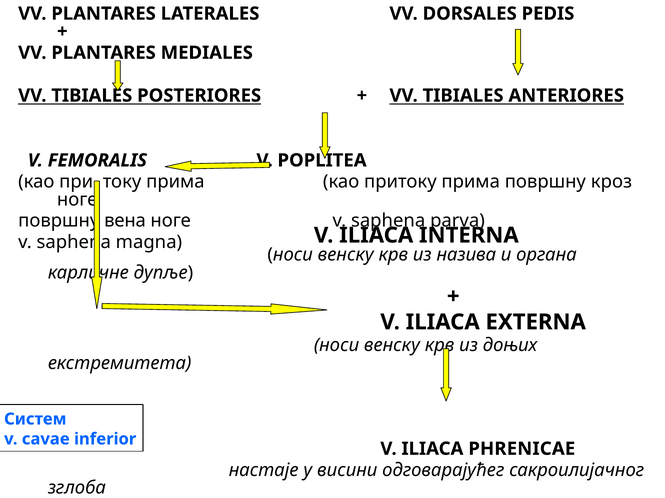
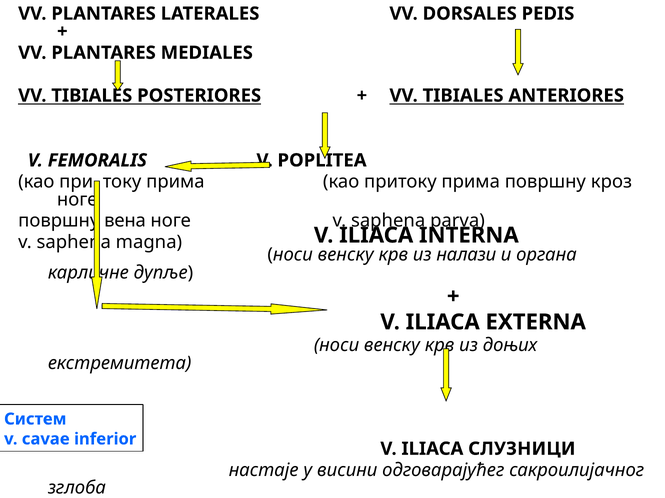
назива: назива -> налази (466, 255)
PHRENICAE: PHRENICAE -> СЛУЗНИЦИ (522, 449)
